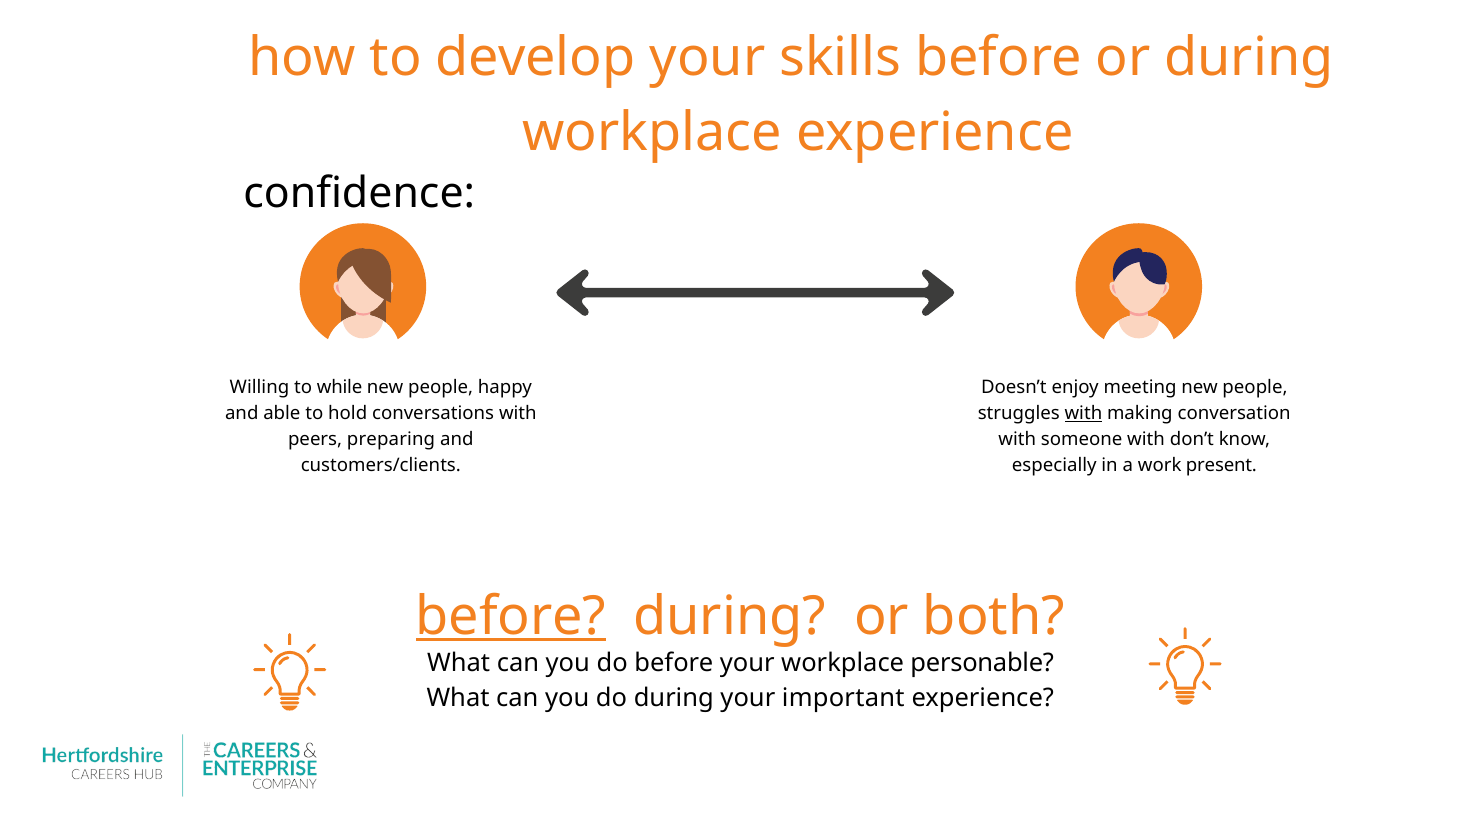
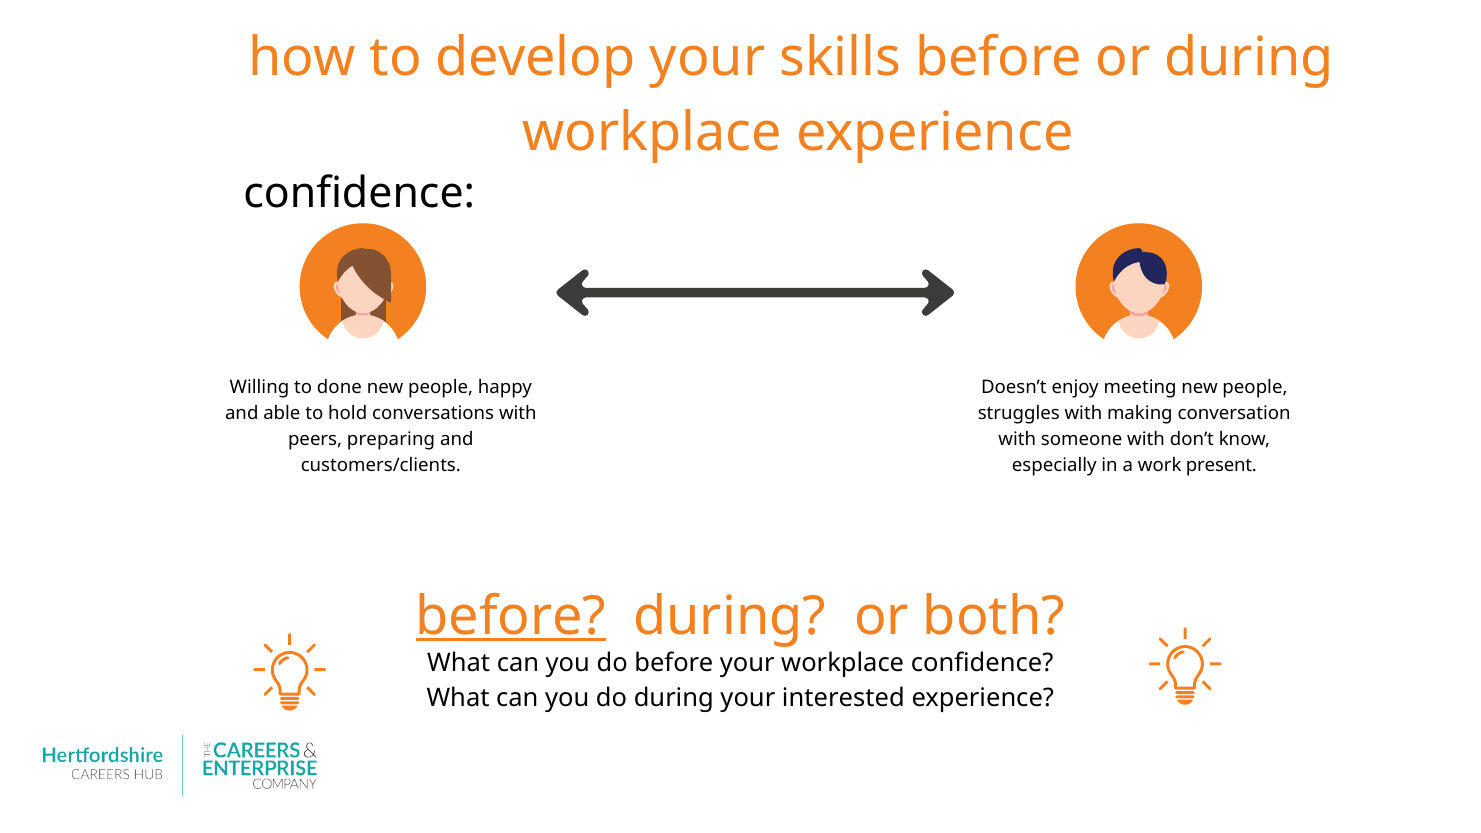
while: while -> done (339, 387)
with underline: present -> none (1083, 413)
workplace personable: personable -> confidence (982, 663)
important: important -> interested (843, 698)
